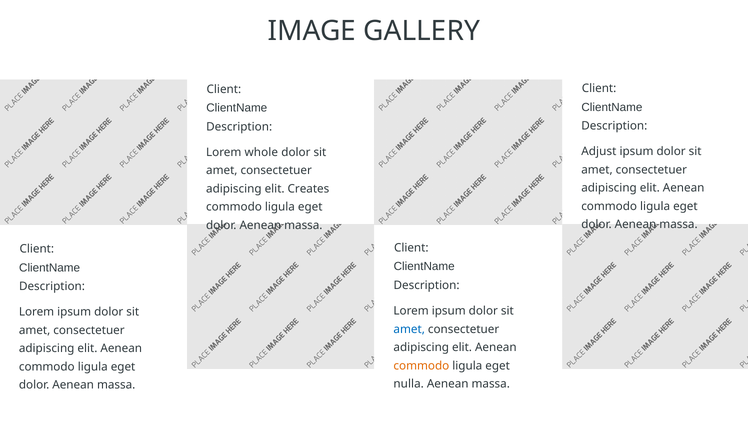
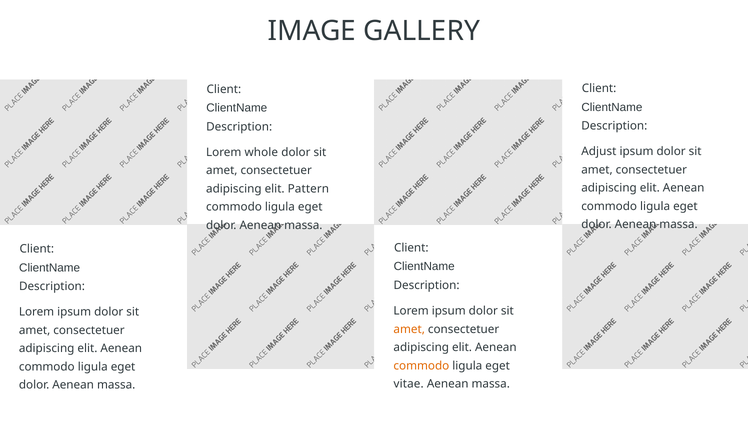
Creates: Creates -> Pattern (308, 189)
amet colour: blue -> orange (409, 329)
nulla: nulla -> vitae (409, 384)
